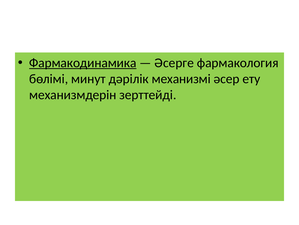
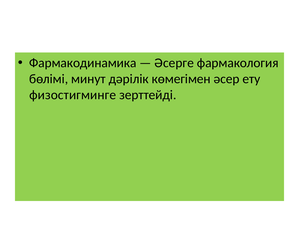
Фармакодинамика underline: present -> none (83, 63)
механизмі: механизмі -> көмегімен (181, 79)
механизмдерін: механизмдерін -> физостигминге (73, 95)
